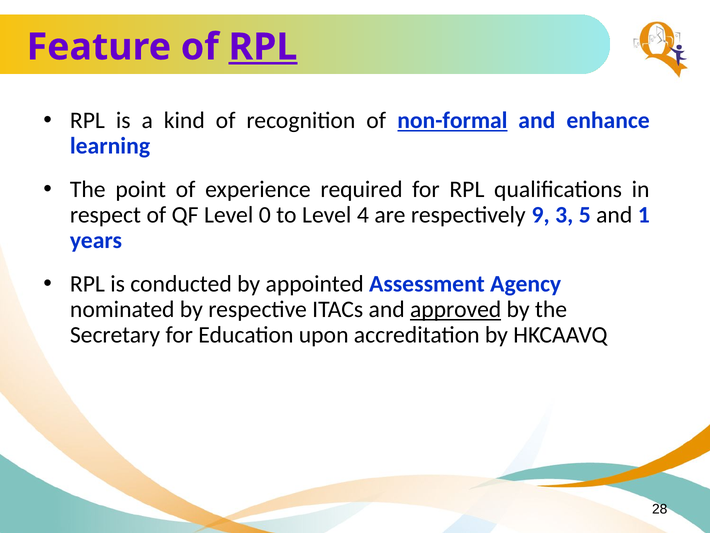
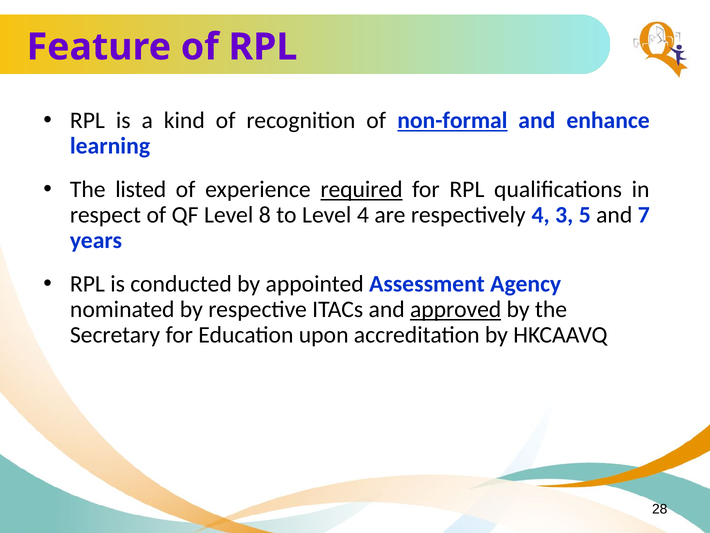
RPL underline: present -> none (263, 47)
point: point -> listed (141, 189)
required underline: none -> present (361, 189)
0: 0 -> 8 (265, 215)
respectively 9: 9 -> 4 (541, 215)
1: 1 -> 7 (644, 215)
